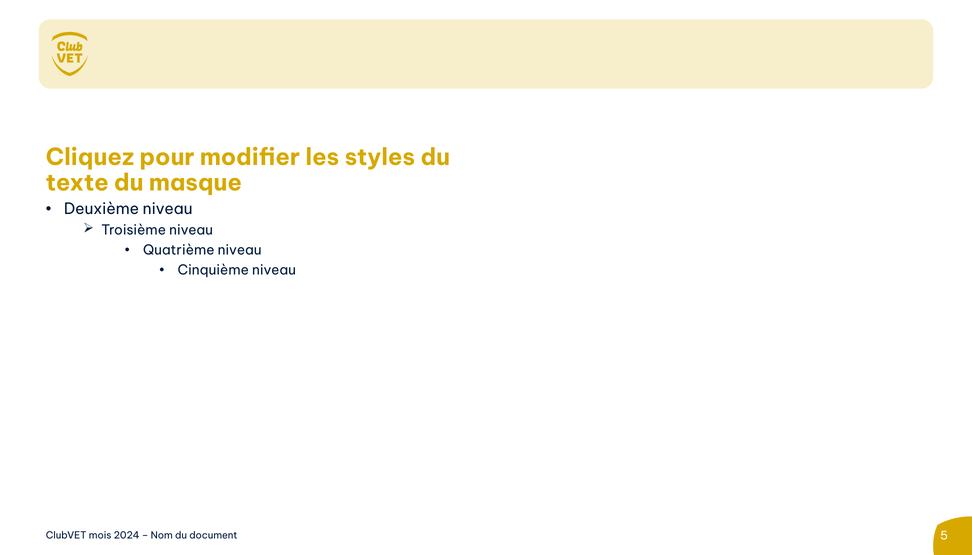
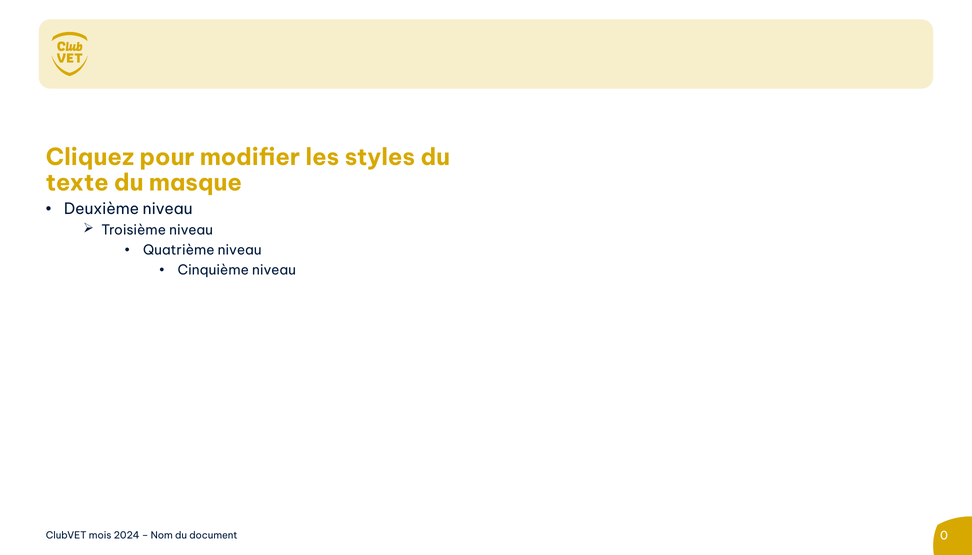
5: 5 -> 0 (944, 536)
